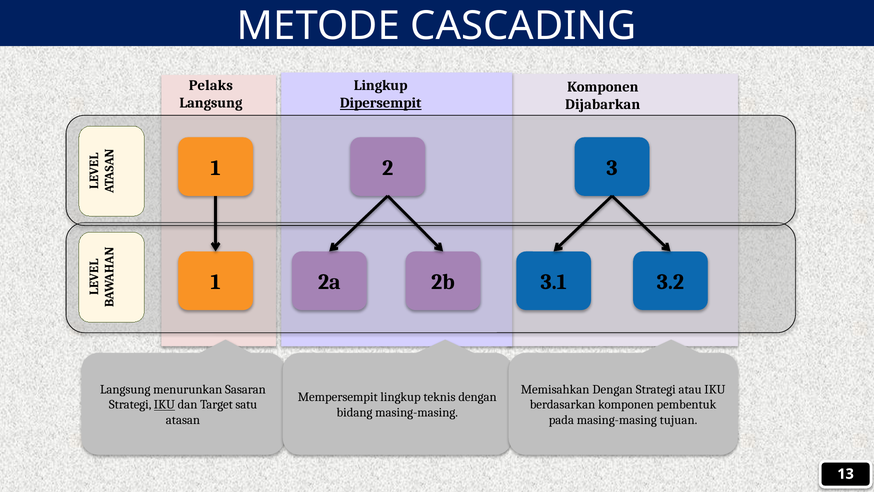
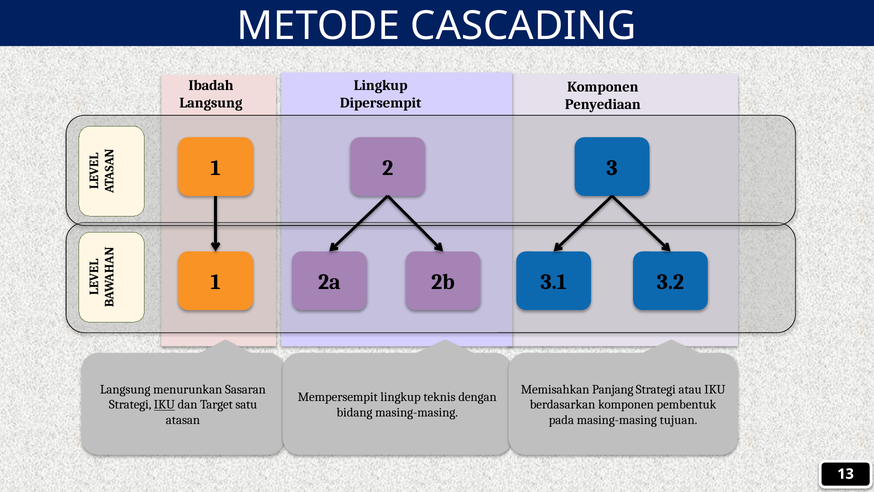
Pelaks: Pelaks -> Ibadah (211, 86)
Dipersempit underline: present -> none (381, 103)
Dijabarkan: Dijabarkan -> Penyediaan (603, 104)
Memisahkan Dengan: Dengan -> Panjang (613, 389)
